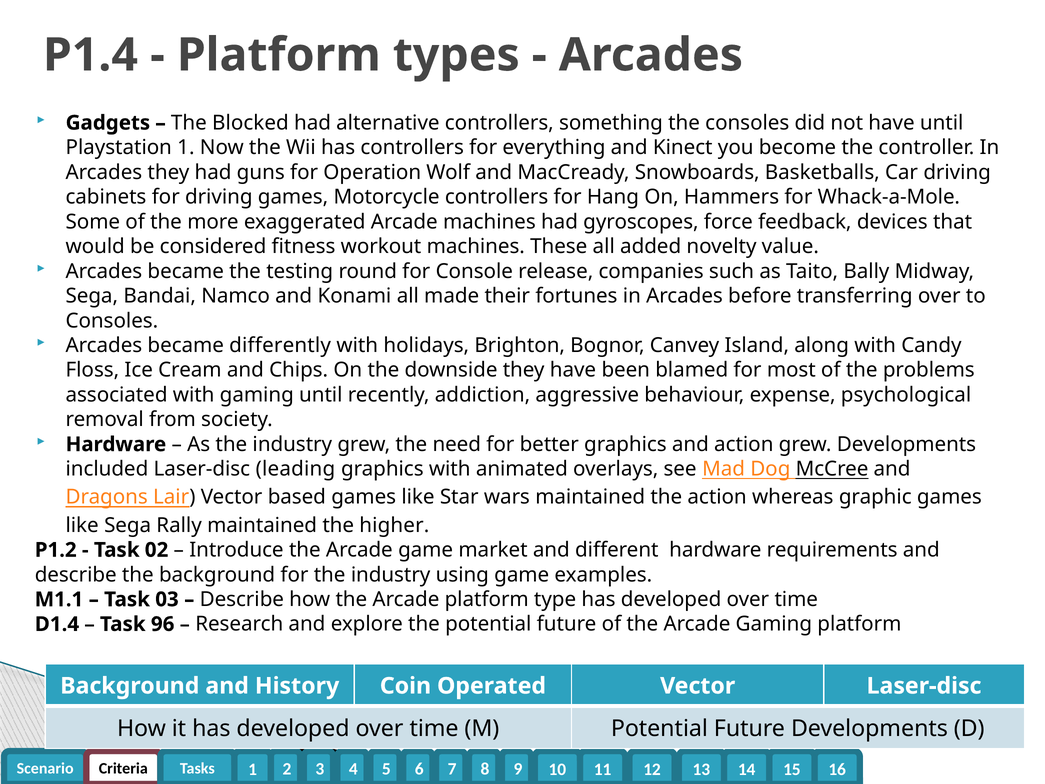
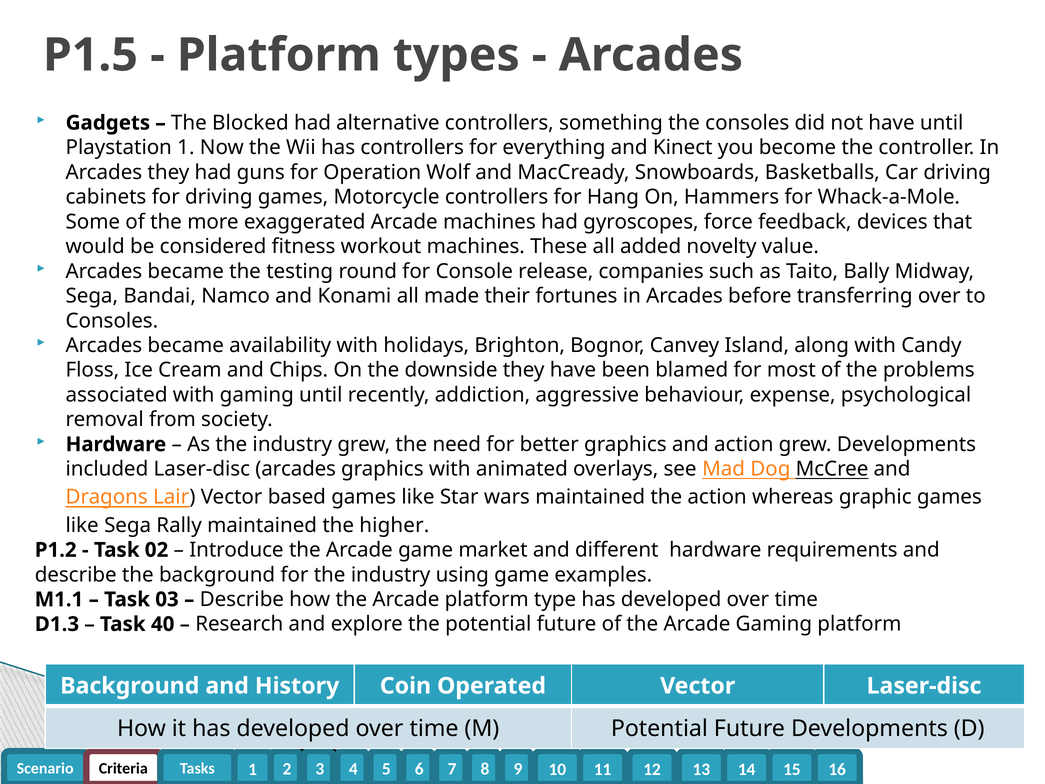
P1.4: P1.4 -> P1.5 (90, 55)
differently: differently -> availability (280, 345)
Laser-disc leading: leading -> arcades (296, 469)
D1.4: D1.4 -> D1.3 (57, 624)
96: 96 -> 40 (163, 624)
